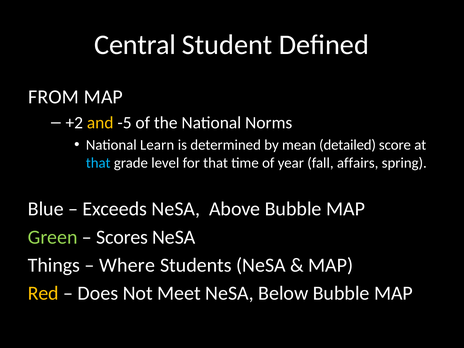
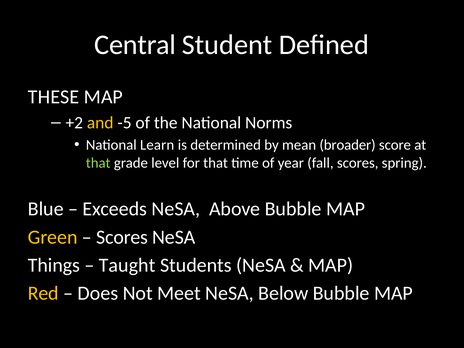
FROM: FROM -> THESE (54, 97)
detailed: detailed -> broader (348, 145)
that colour: light blue -> light green (98, 163)
fall affairs: affairs -> scores (358, 163)
Green colour: light green -> yellow (53, 237)
Where: Where -> Taught (127, 265)
